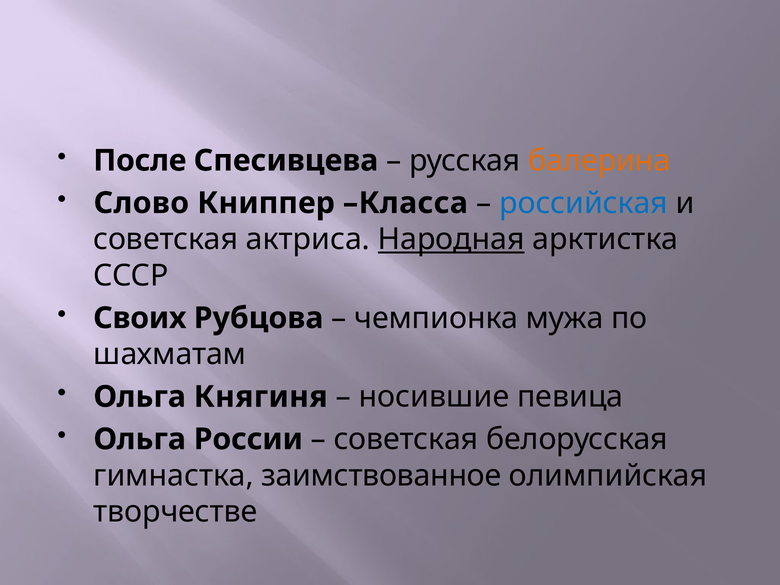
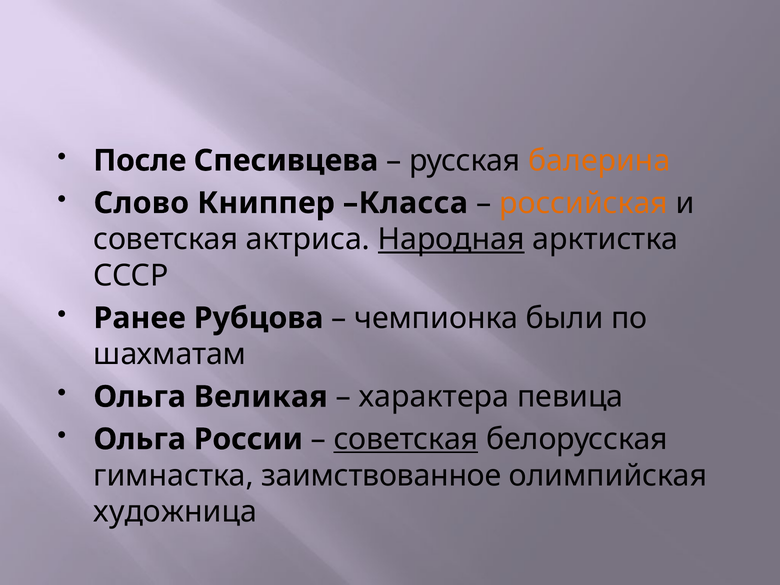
российская colour: blue -> orange (584, 203)
Своих: Своих -> Ранее (140, 318)
мужа: мужа -> были (565, 318)
Княгиня: Княгиня -> Великая (261, 397)
носившие: носившие -> характера (434, 397)
советская underline: none -> present (406, 439)
творчестве: творчестве -> художница (175, 512)
